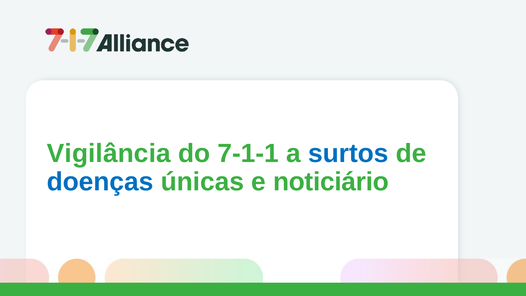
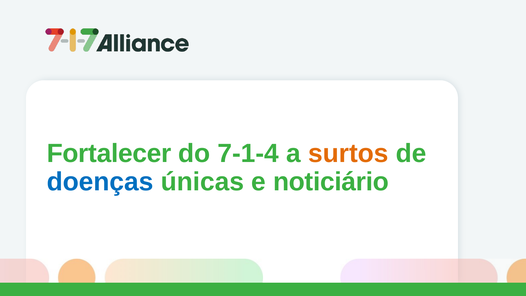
Vigilância: Vigilância -> Fortalecer (109, 153)
7-1-1: 7-1-1 -> 7-1-4 (248, 153)
surtos colour: blue -> orange (348, 153)
